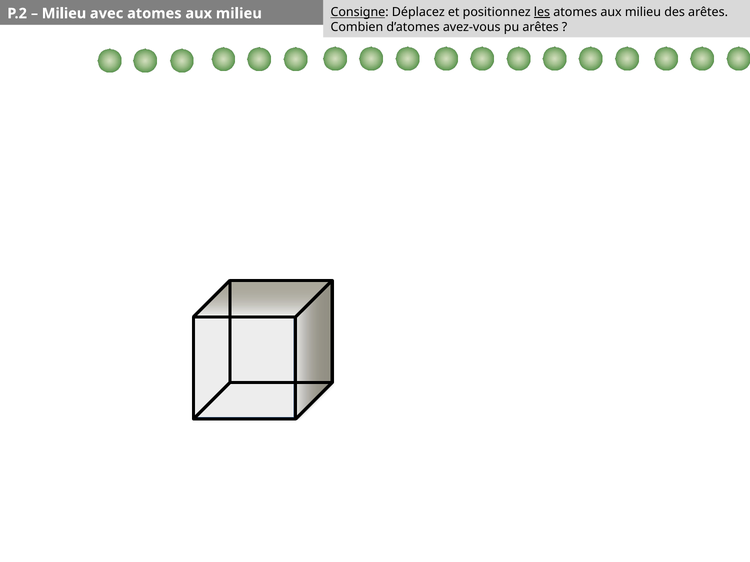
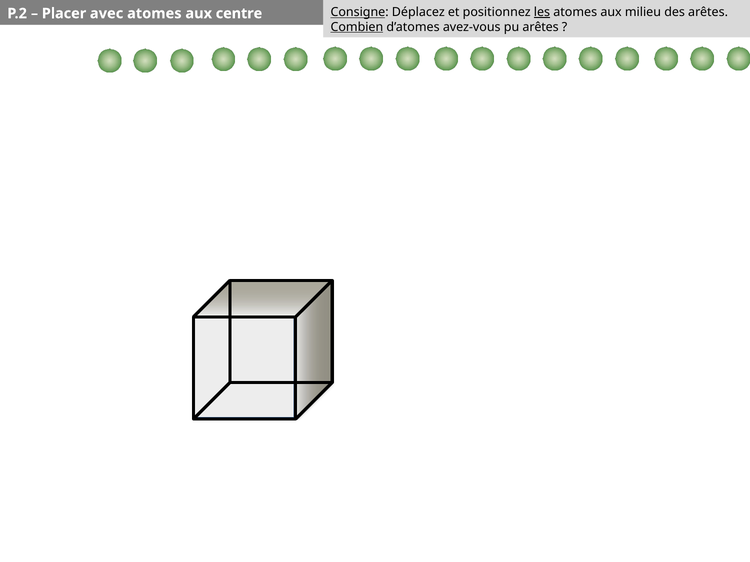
Milieu: Milieu -> Placer (64, 13)
avec atomes aux milieu: milieu -> centre (239, 13)
Combien underline: none -> present (357, 27)
